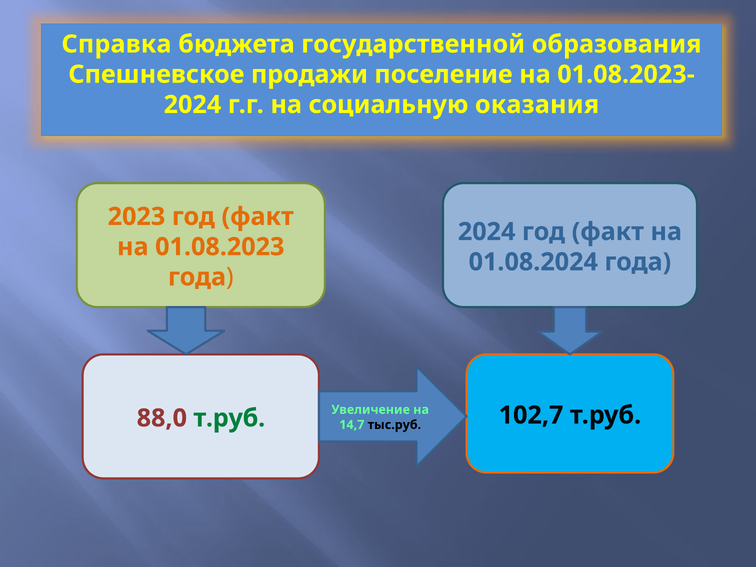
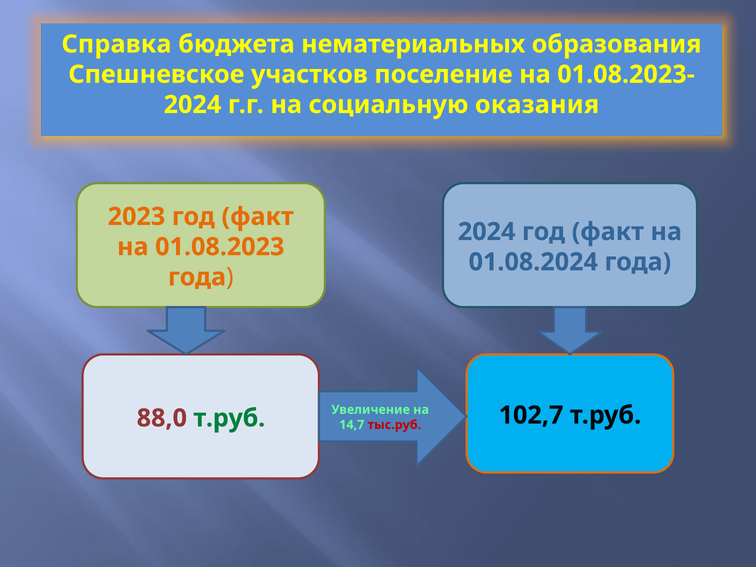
государственной: государственной -> нематериальных (413, 44)
продажи: продажи -> участков (309, 74)
тыс.руб colour: black -> red (394, 425)
